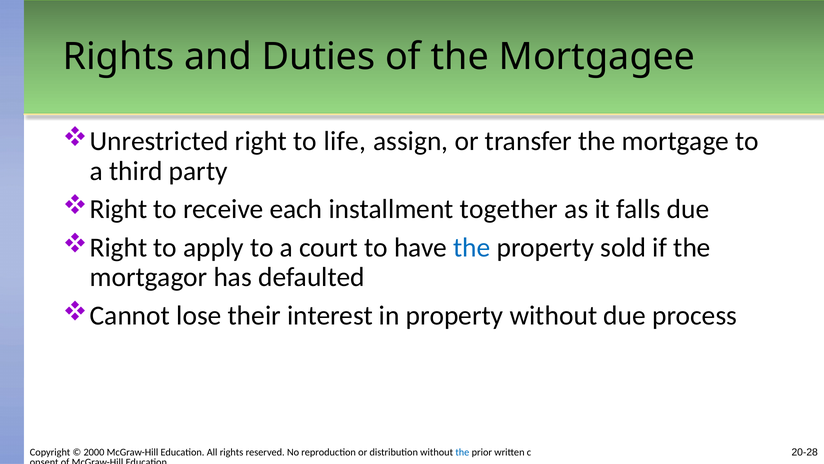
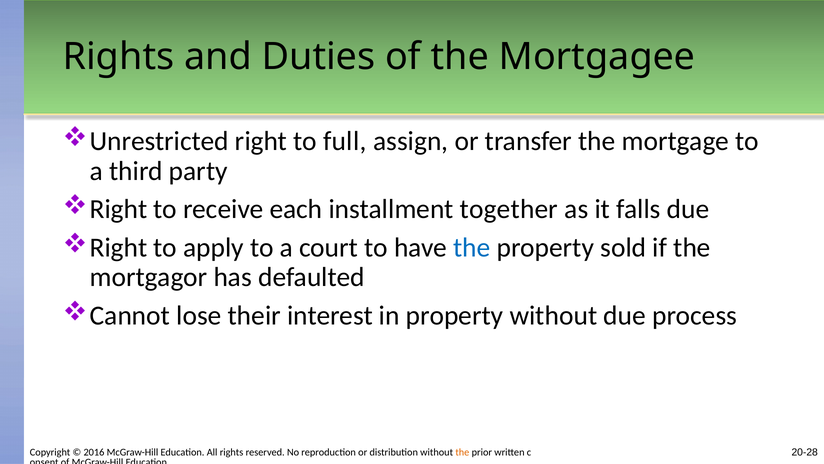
life: life -> full (345, 141)
2000: 2000 -> 2016 (94, 452)
the colour: blue -> orange (462, 452)
